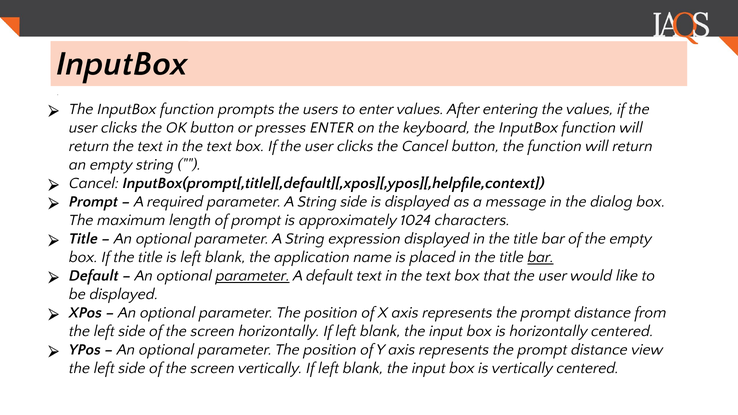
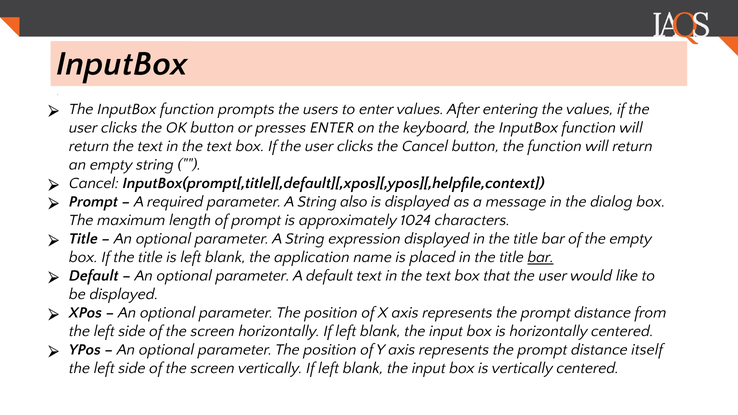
String side: side -> also (354, 202)
parameter underline: present -> none (253, 276)
view: view -> itself (647, 350)
